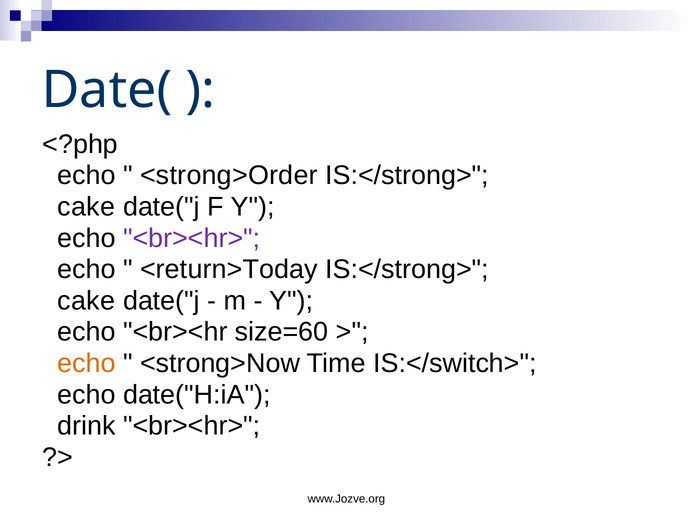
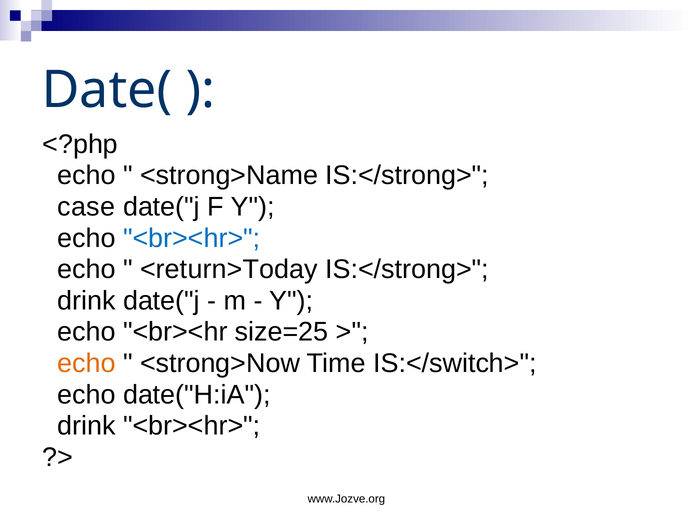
<strong>Order: <strong>Order -> <strong>Name (229, 175)
cake: cake -> case (86, 207)
<br><hr> colour: purple -> blue (192, 238)
cake: cake -> drink (86, 301)
size=60: size=60 -> size=25 (282, 332)
